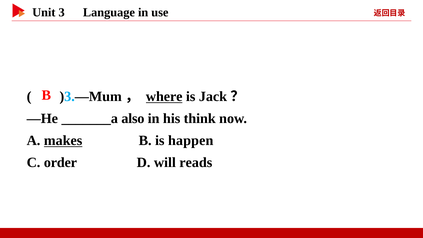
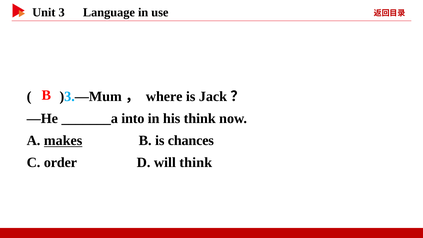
where underline: present -> none (164, 97)
also: also -> into (133, 119)
happen: happen -> chances (191, 141)
will reads: reads -> think (196, 163)
